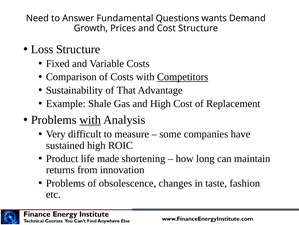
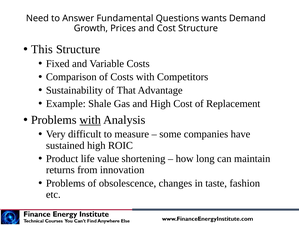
Loss: Loss -> This (42, 49)
Competitors underline: present -> none (183, 77)
made: made -> value (108, 158)
